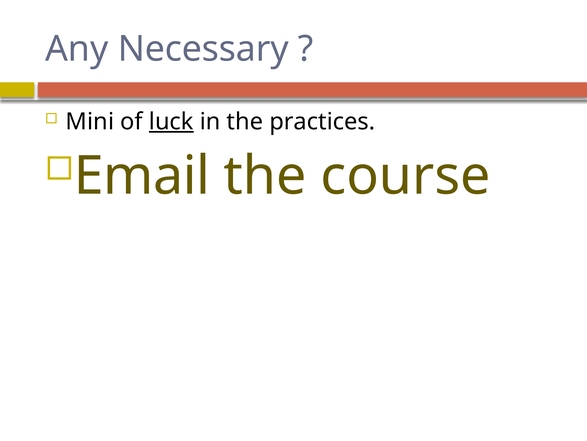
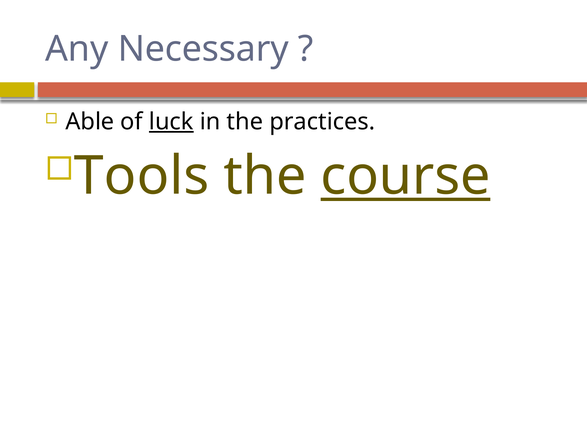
Mini: Mini -> Able (90, 121)
Email: Email -> Tools (142, 176)
course underline: none -> present (405, 176)
